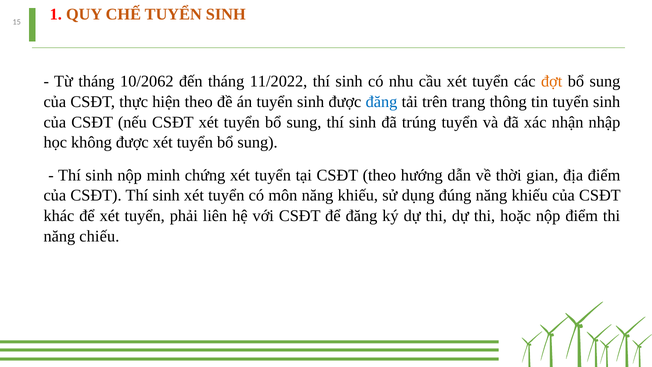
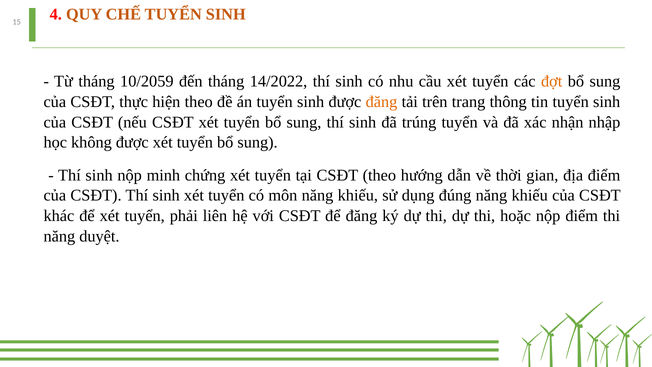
1: 1 -> 4 (56, 14)
10/2062: 10/2062 -> 10/2059 (147, 81)
11/2022: 11/2022 -> 14/2022 (279, 81)
đăng colour: blue -> orange (381, 102)
chiếu: chiếu -> duyệt (99, 236)
